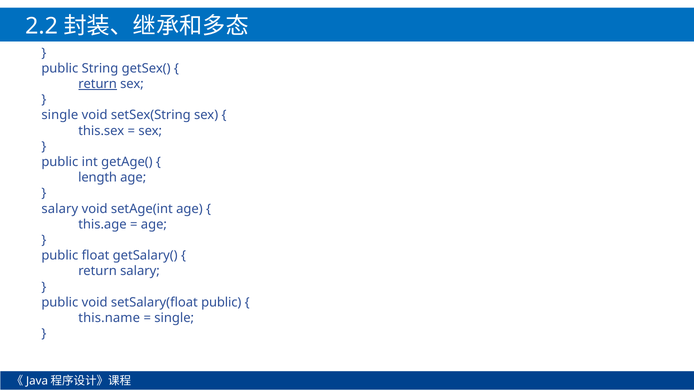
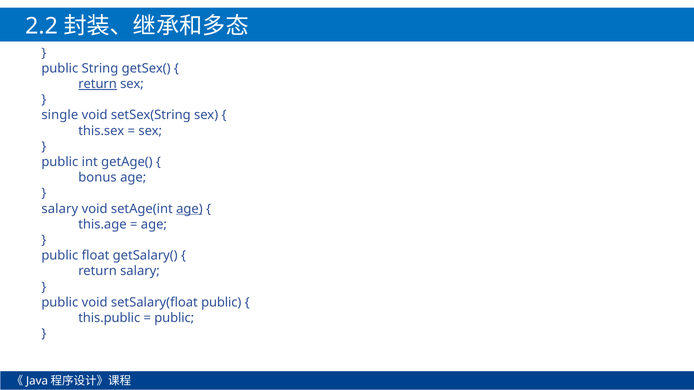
length: length -> bonus (97, 178)
age underline: none -> present (189, 209)
this.name: this.name -> this.public (109, 318)
single: single -> public (174, 318)
